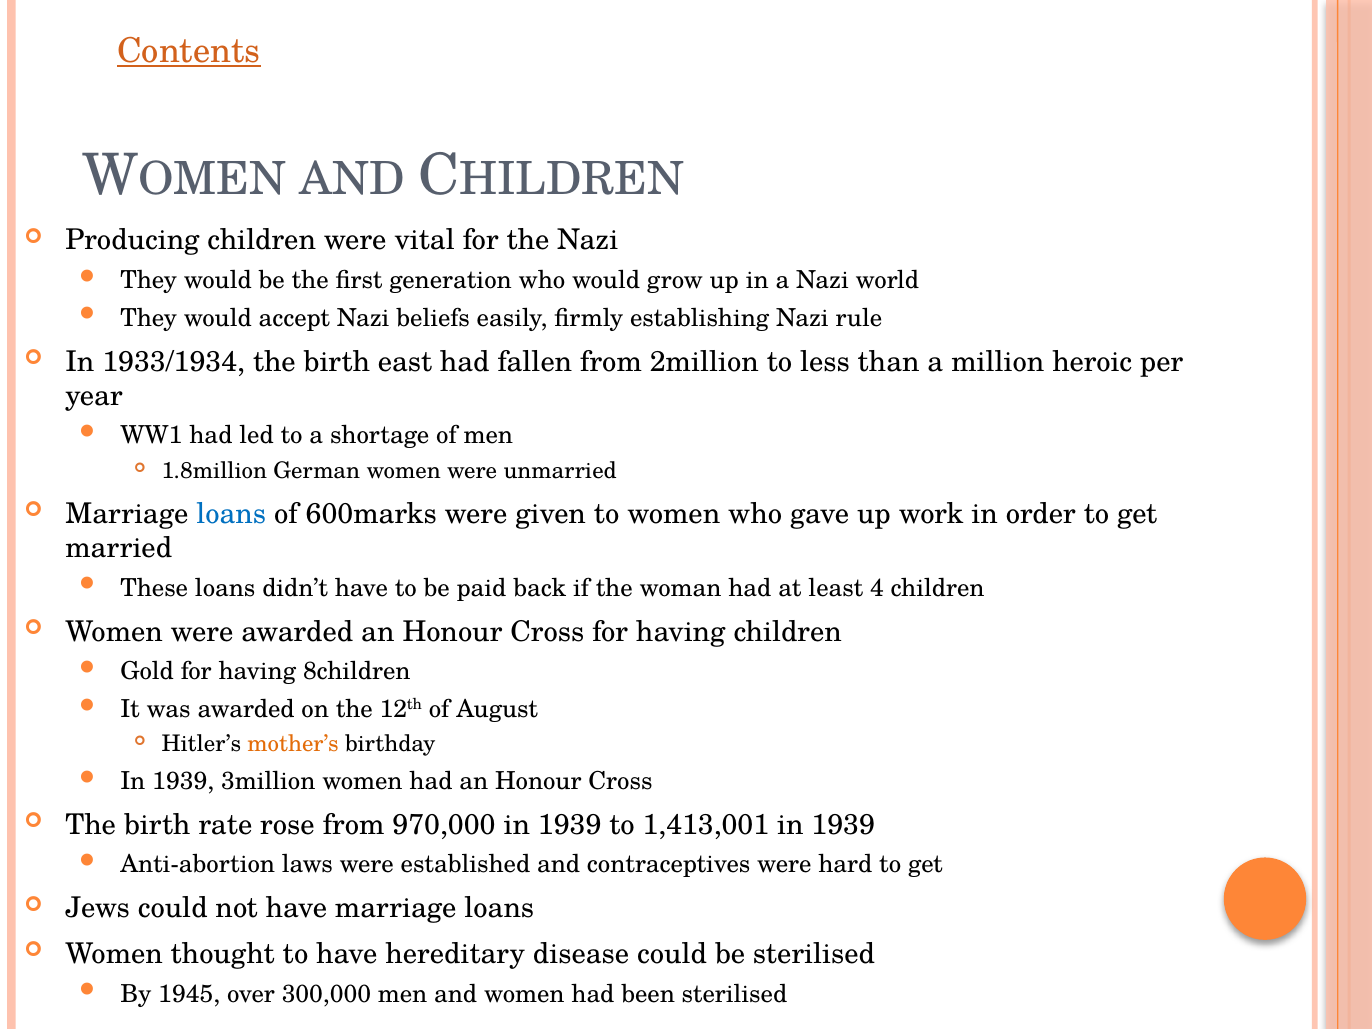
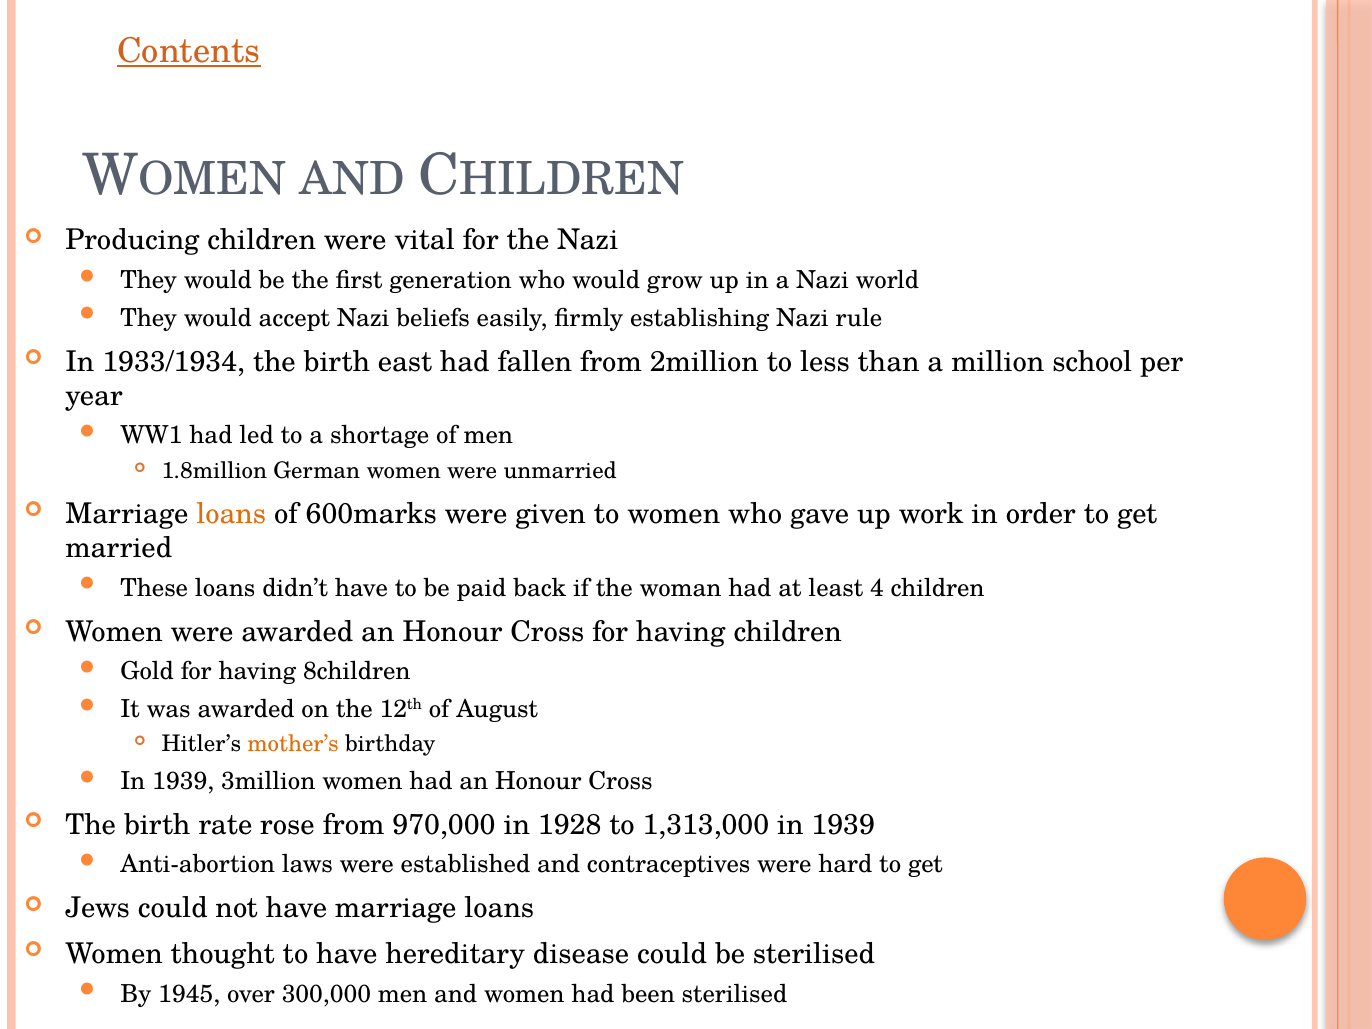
heroic: heroic -> school (1092, 362)
loans colour: blue -> orange (231, 514)
970,000 in 1939: 1939 -> 1928 (570, 825)
1,413,001: 1,413,001 -> 1,313,000 (706, 825)
